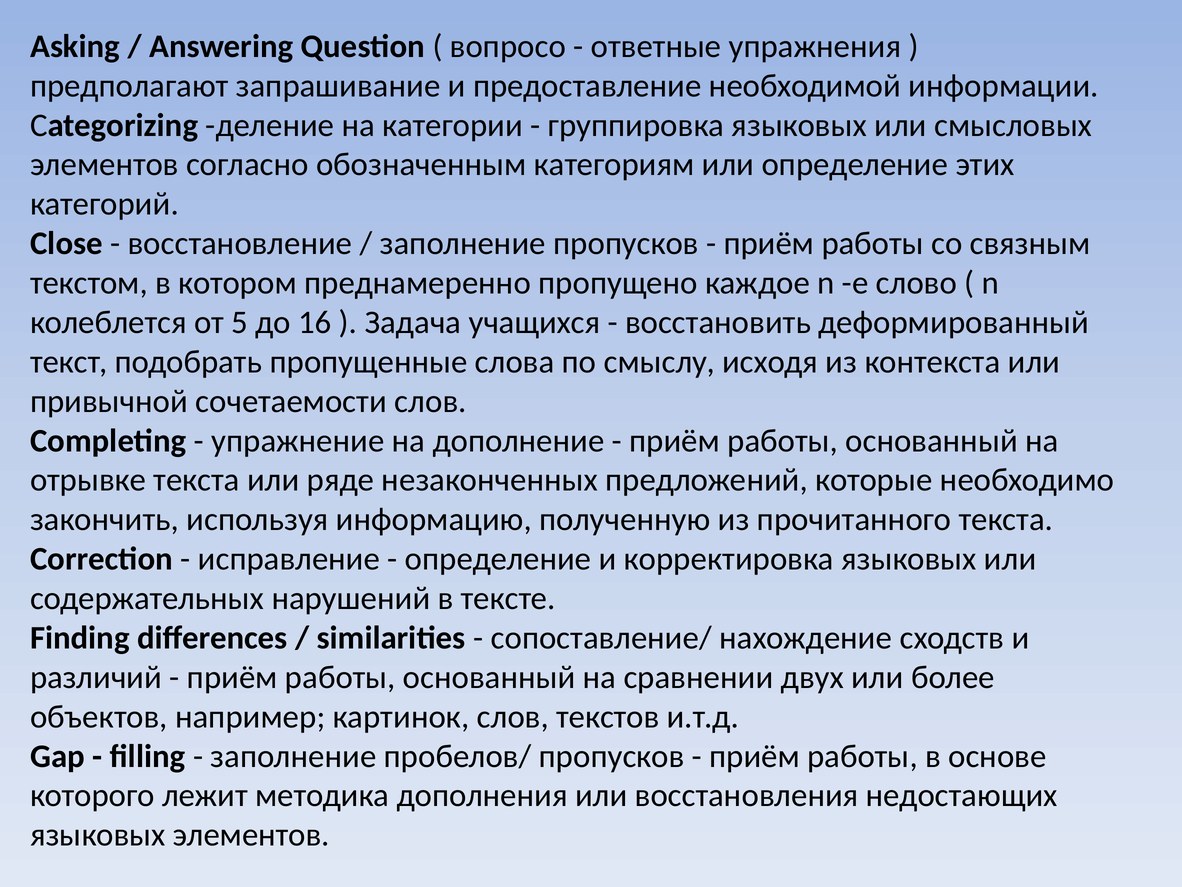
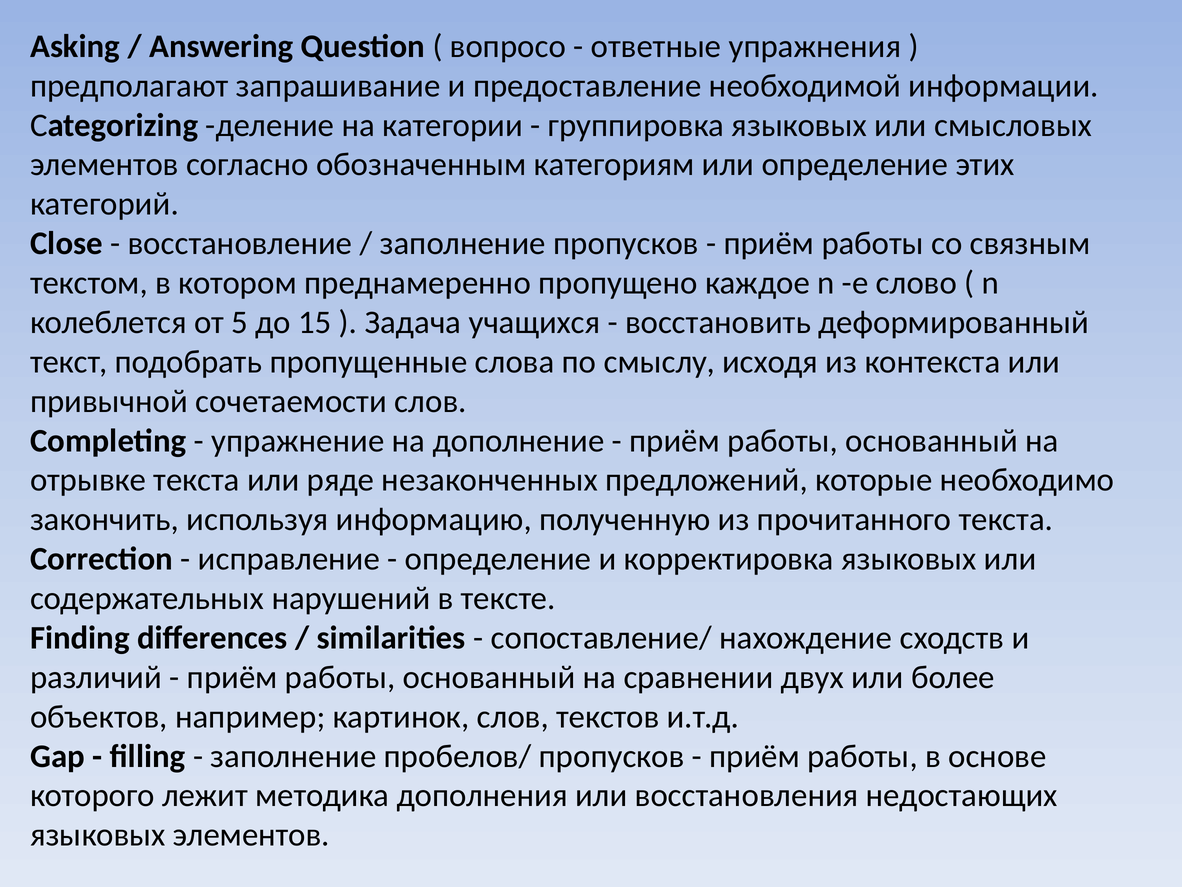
16: 16 -> 15 (315, 322)
